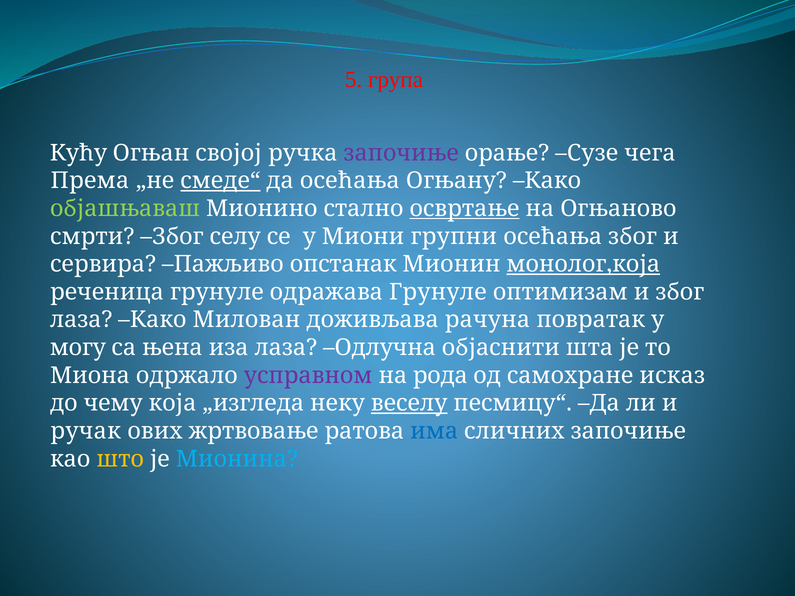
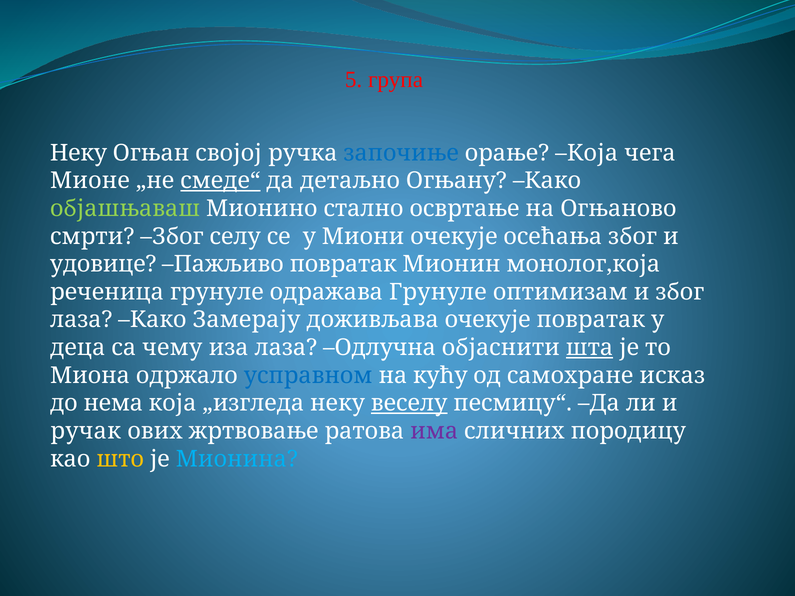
Кућу: Кућу -> Неку (78, 153)
започиње colour: purple -> blue (401, 153)
орање Сузе: Сузе -> Која (587, 153)
Према: Према -> Мионе (90, 181)
да осећања: осећања -> детаљно (350, 181)
освртање underline: present -> none (465, 209)
Миони групни: групни -> очекује (454, 236)
сервира: сервира -> удовице (103, 264)
Пажљиво опстанак: опстанак -> повратак (343, 264)
монолог,која underline: present -> none (583, 264)
Милован: Милован -> Замерају (246, 320)
доживљава рачуна: рачуна -> очекује (488, 320)
могу: могу -> деца (78, 348)
њена: њена -> чему (172, 348)
шта underline: none -> present (590, 348)
усправном colour: purple -> blue (308, 376)
рода: рода -> кућу (440, 376)
чему: чему -> нема (113, 403)
има colour: blue -> purple (434, 431)
сличних започиње: започиње -> породицу (628, 431)
